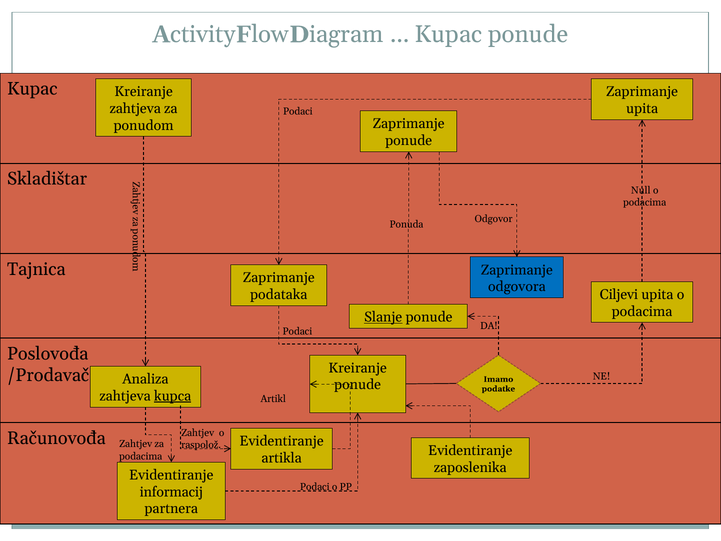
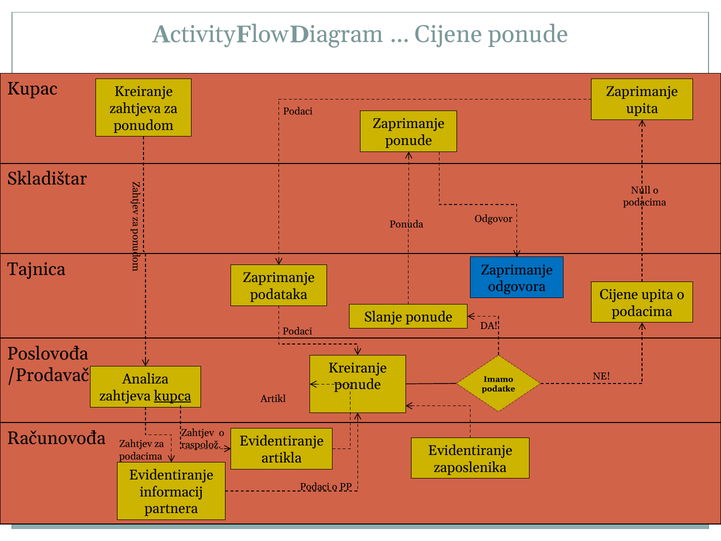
Kupac: Kupac -> Cijene (448, 34)
Ciljevi: Ciljevi -> Cijene (619, 295)
Slanje underline: present -> none (383, 317)
